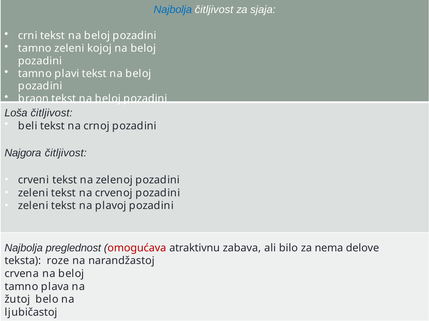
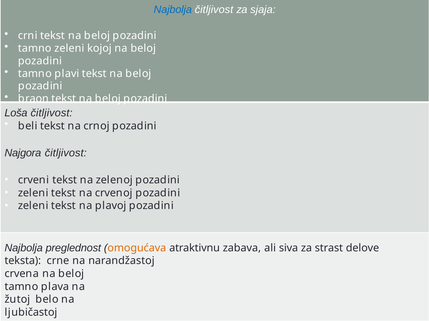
omogućava colour: red -> orange (137, 249)
bilo: bilo -> siva (289, 249)
nema: nema -> strast (329, 249)
roze: roze -> crne (58, 261)
